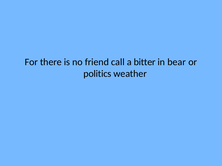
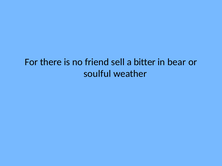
call: call -> sell (118, 62)
politics: politics -> soulful (97, 74)
